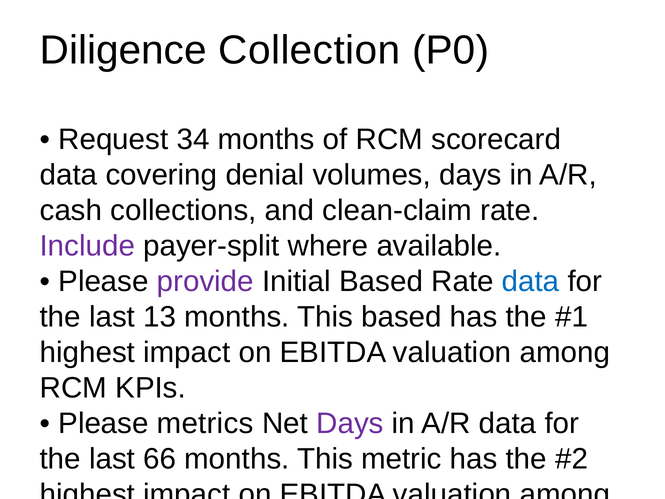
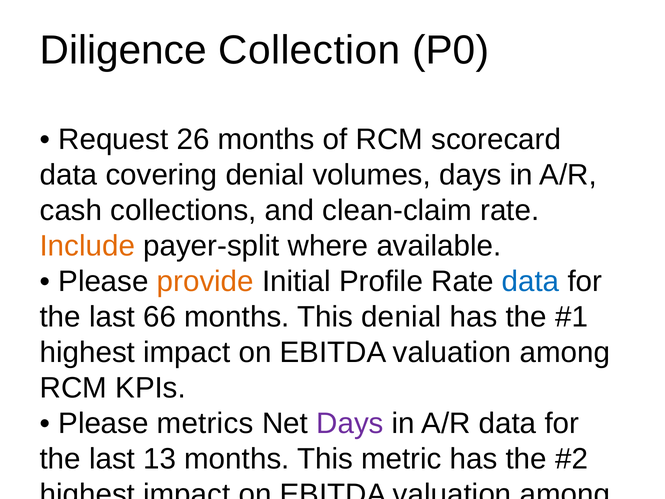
34: 34 -> 26 (193, 139)
Include colour: purple -> orange (87, 246)
provide colour: purple -> orange (205, 281)
Initial Based: Based -> Profile (381, 281)
13: 13 -> 66 (160, 317)
This based: based -> denial (401, 317)
66: 66 -> 13 (160, 459)
